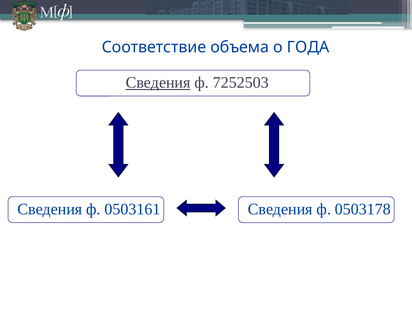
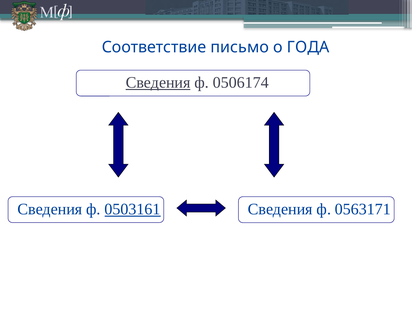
объема: объема -> письмо (240, 47)
7252503: 7252503 -> 0506174 (241, 83)
0503161 underline: none -> present (133, 209)
0503178: 0503178 -> 0563171 (363, 209)
